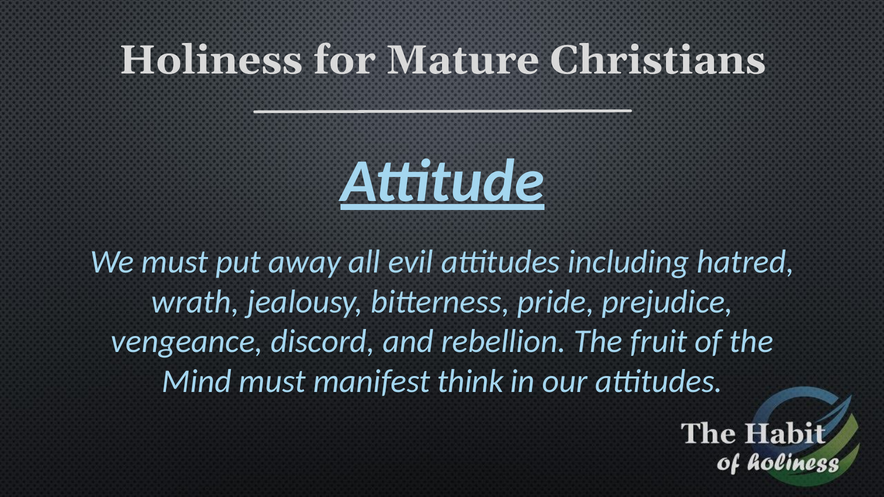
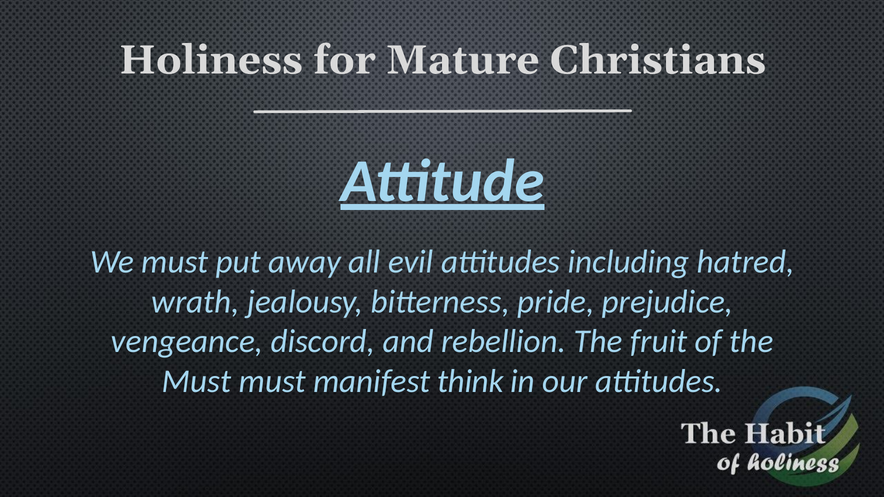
Mind: Mind -> Must (197, 381)
